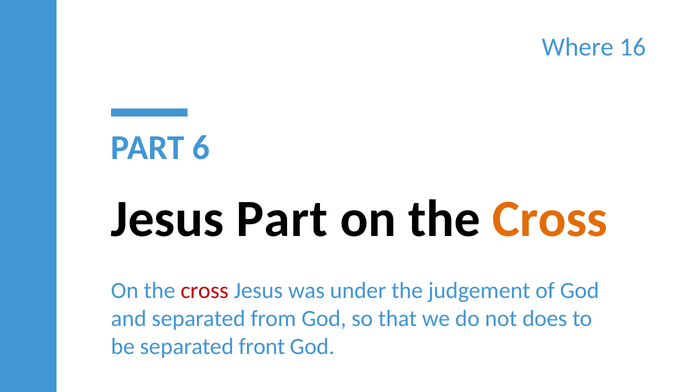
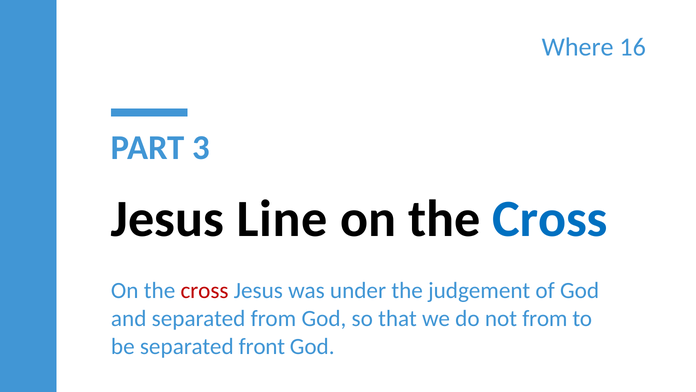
6: 6 -> 3 (201, 148)
Jesus Part: Part -> Line (282, 219)
Cross colour: orange -> blue (550, 219)
not does: does -> from (545, 318)
